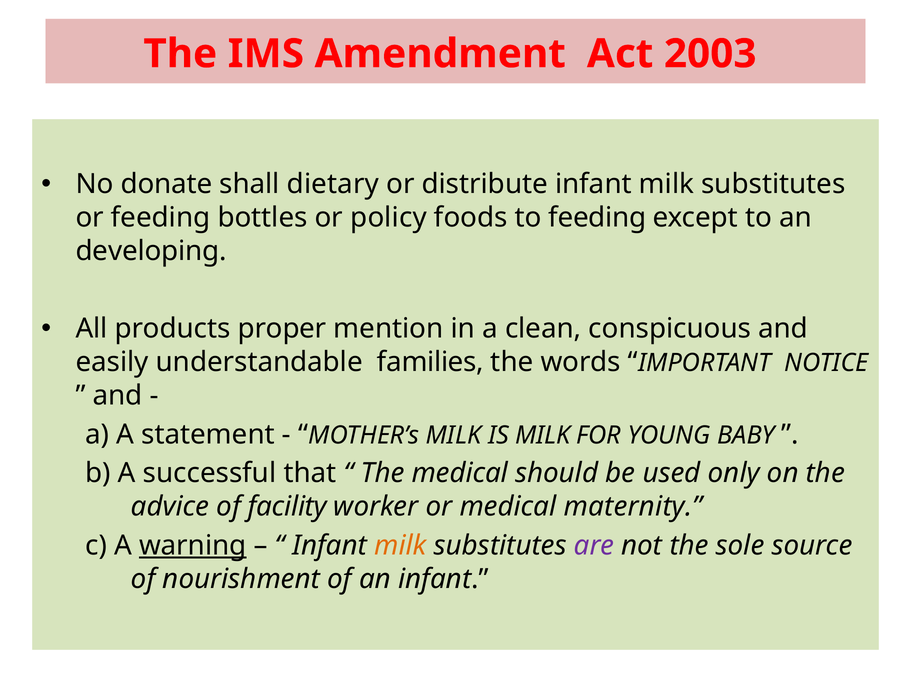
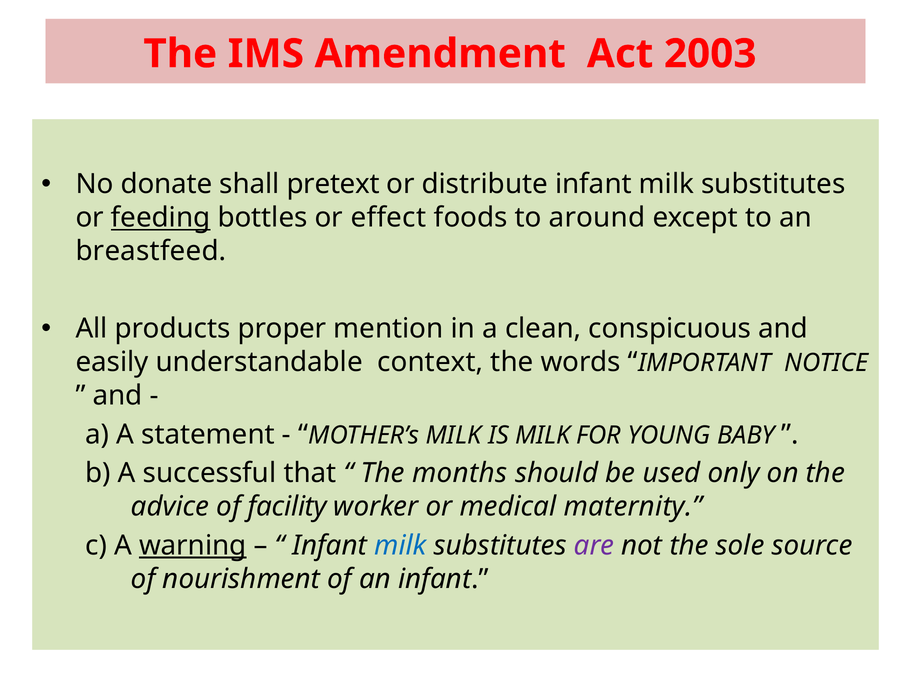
dietary: dietary -> pretext (333, 184)
feeding underline: none -> present (161, 218)
policy: policy -> effect (388, 218)
to feeding: feeding -> around (597, 218)
developing: developing -> breastfeed (151, 251)
families: families -> context (430, 362)
The medical: medical -> months (460, 473)
milk colour: orange -> blue (400, 546)
